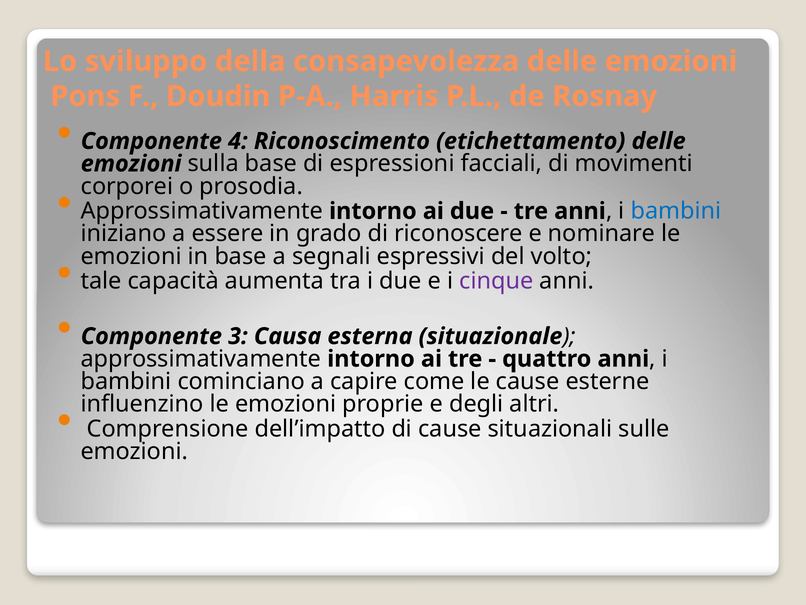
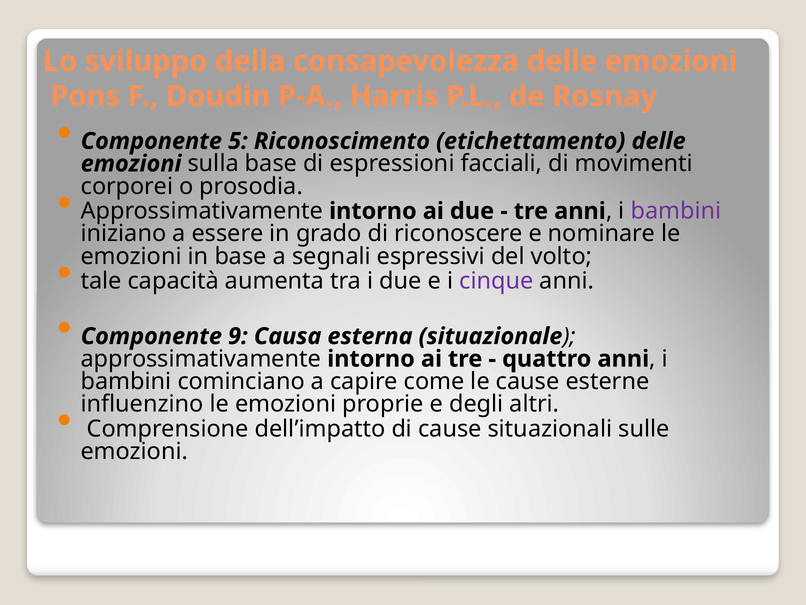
4: 4 -> 5 (238, 141)
bambini colour: blue -> purple (676, 211)
3: 3 -> 9 (238, 336)
